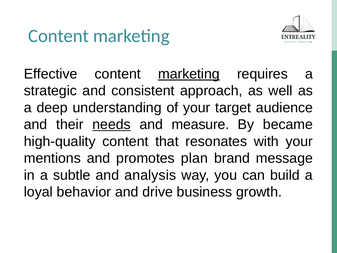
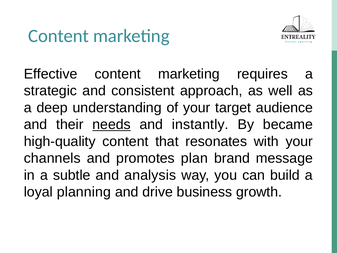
marketing underline: present -> none (189, 74)
measure: measure -> instantly (200, 124)
mentions: mentions -> channels (52, 158)
behavior: behavior -> planning (84, 192)
